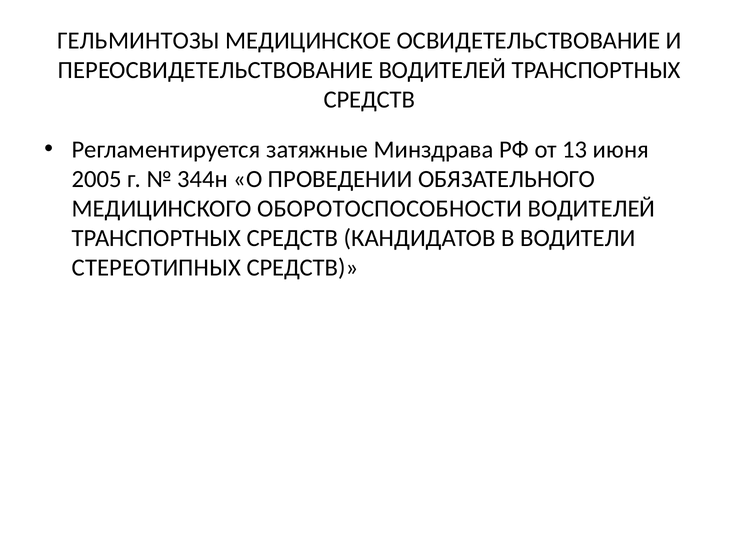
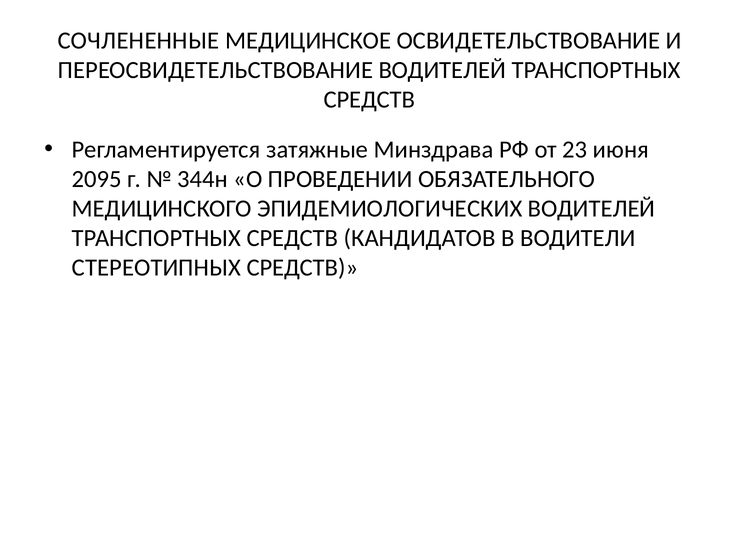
ГЕЛЬМИНТОЗЫ: ГЕЛЬМИНТОЗЫ -> СОЧЛЕНЕННЫЕ (138, 41)
13: 13 -> 23 (575, 149)
2005: 2005 -> 2095 (97, 179)
ОБОРОТОСПОСОБНОСТИ: ОБОРОТОСПОСОБНОСТИ -> ЭПИДЕМИОЛОГИЧЕСКИХ (390, 209)
